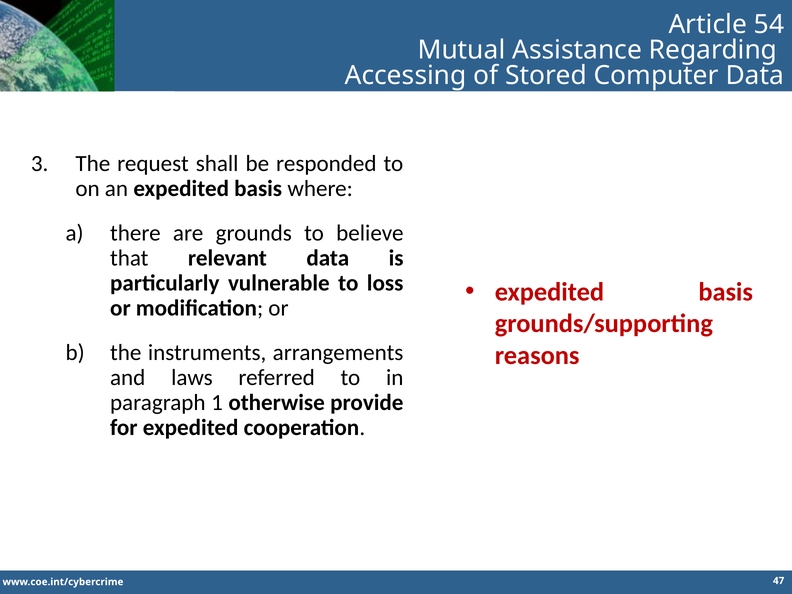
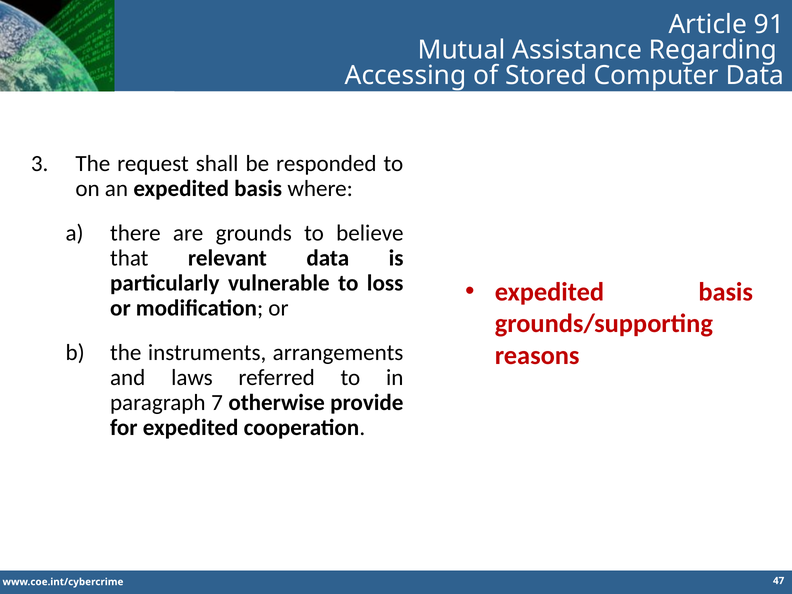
54: 54 -> 91 (769, 25)
1: 1 -> 7 (217, 403)
